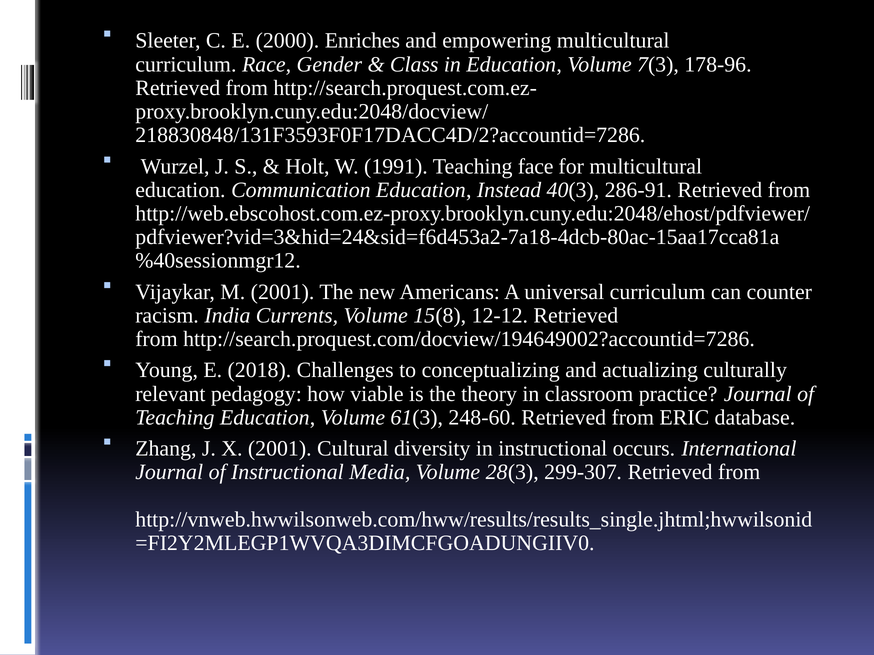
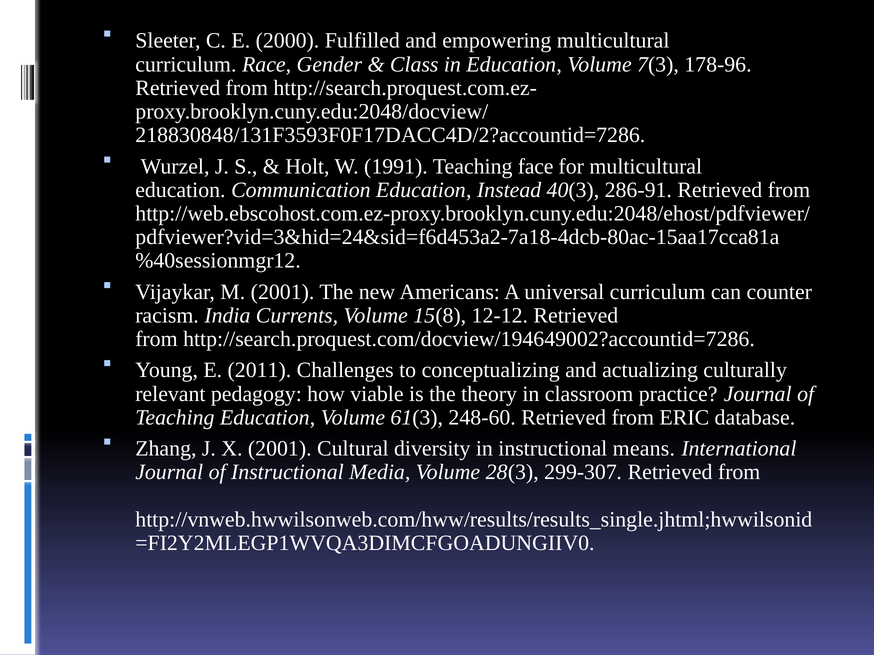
Enriches: Enriches -> Fulfilled (362, 41)
2018: 2018 -> 2011 (259, 371)
occurs: occurs -> means (644, 449)
